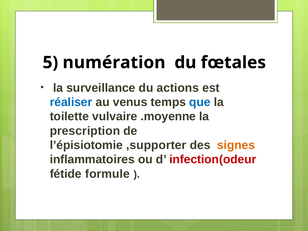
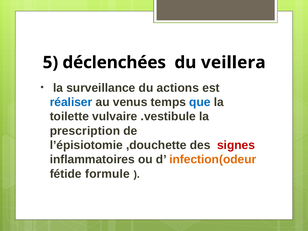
numération: numération -> déclenchées (114, 63)
fœtales: fœtales -> veillera (233, 63)
.moyenne: .moyenne -> .vestibule (168, 117)
,supporter: ,supporter -> ,douchette (156, 145)
signes colour: orange -> red (236, 145)
infection(odeur colour: red -> orange (213, 160)
